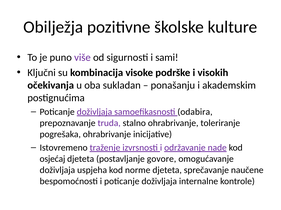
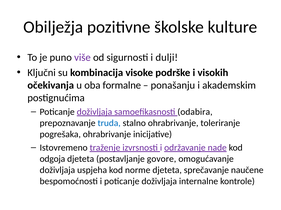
sami: sami -> dulji (167, 58)
sukladan: sukladan -> formalne (122, 85)
truda colour: purple -> blue (109, 123)
osjećaj: osjećaj -> odgoja (52, 159)
